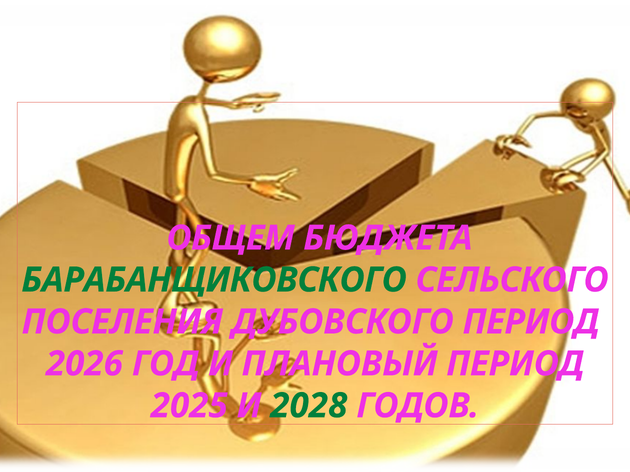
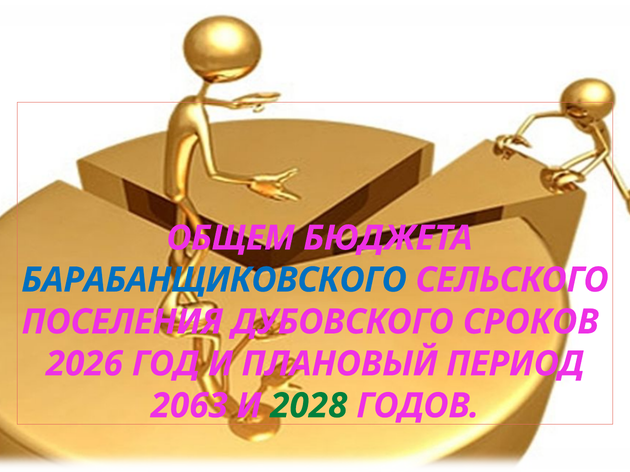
БАРАБАНЩИКОВСКОГО colour: green -> blue (214, 280)
ДУБОВСКОГО ПЕРИОД: ПЕРИОД -> СРОКОВ (531, 322)
2025: 2025 -> 2063 (189, 406)
